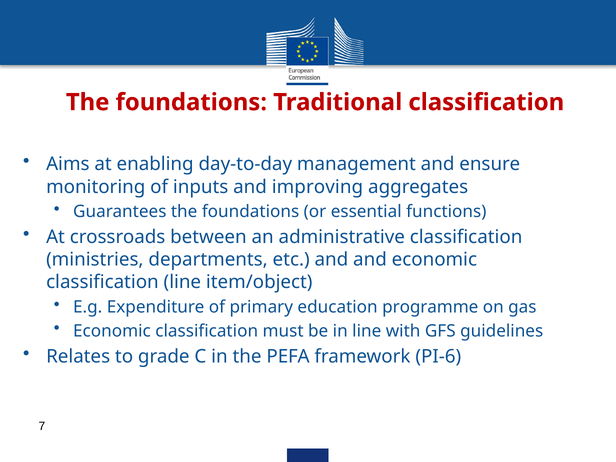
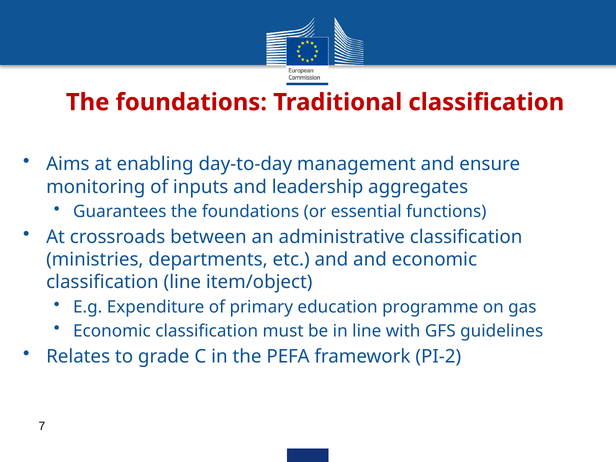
improving: improving -> leadership (318, 187)
PI-6: PI-6 -> PI-2 (438, 357)
